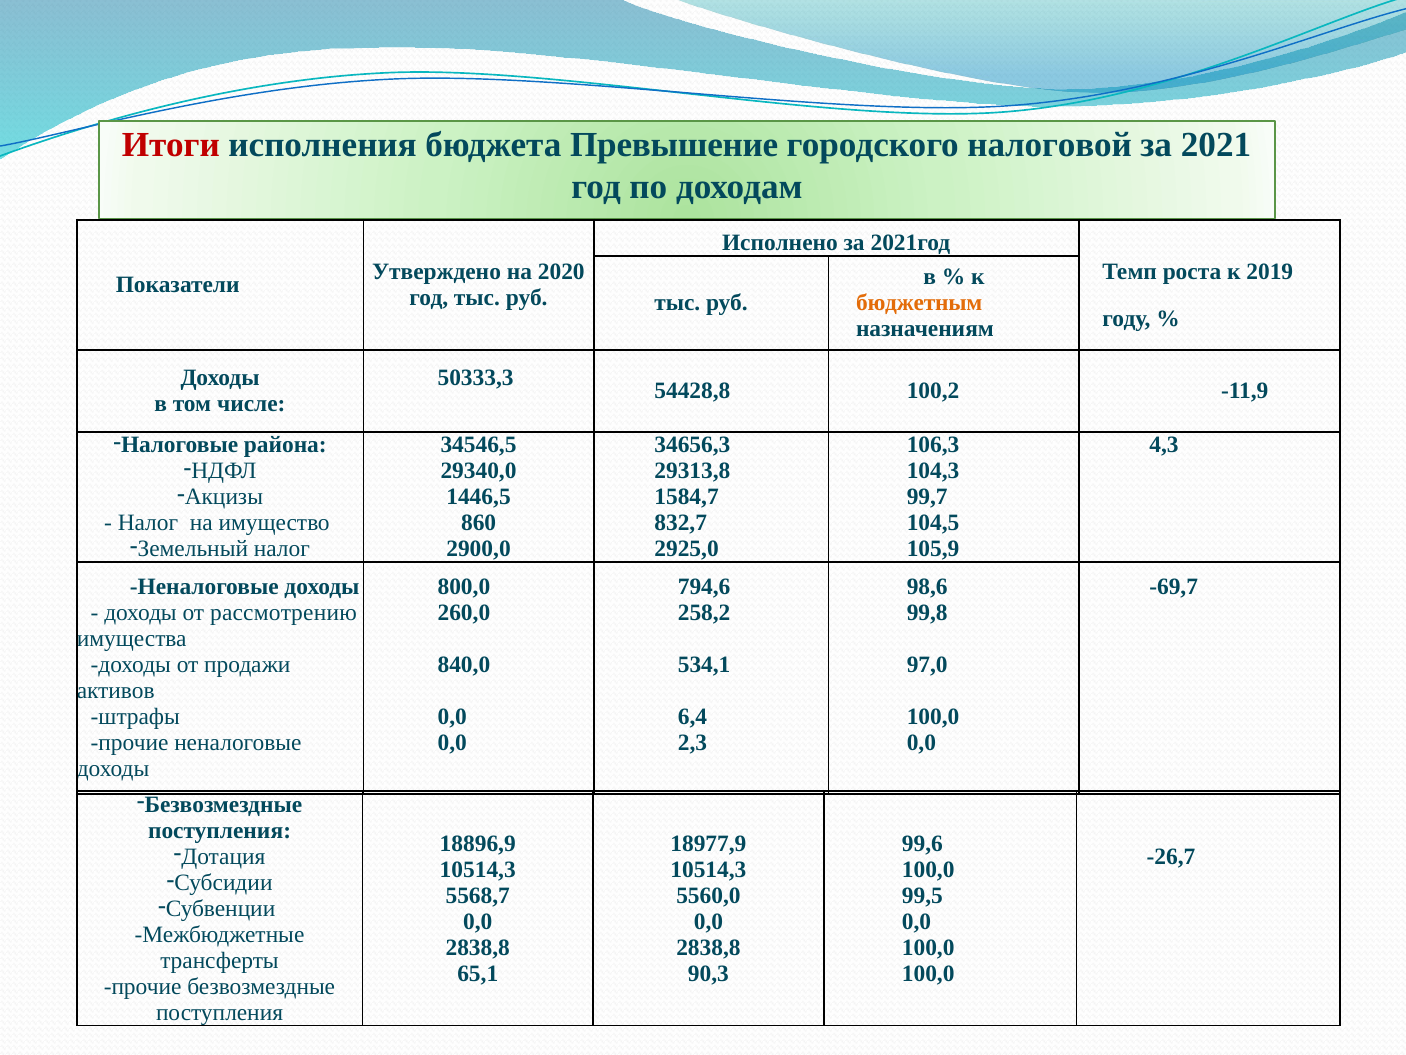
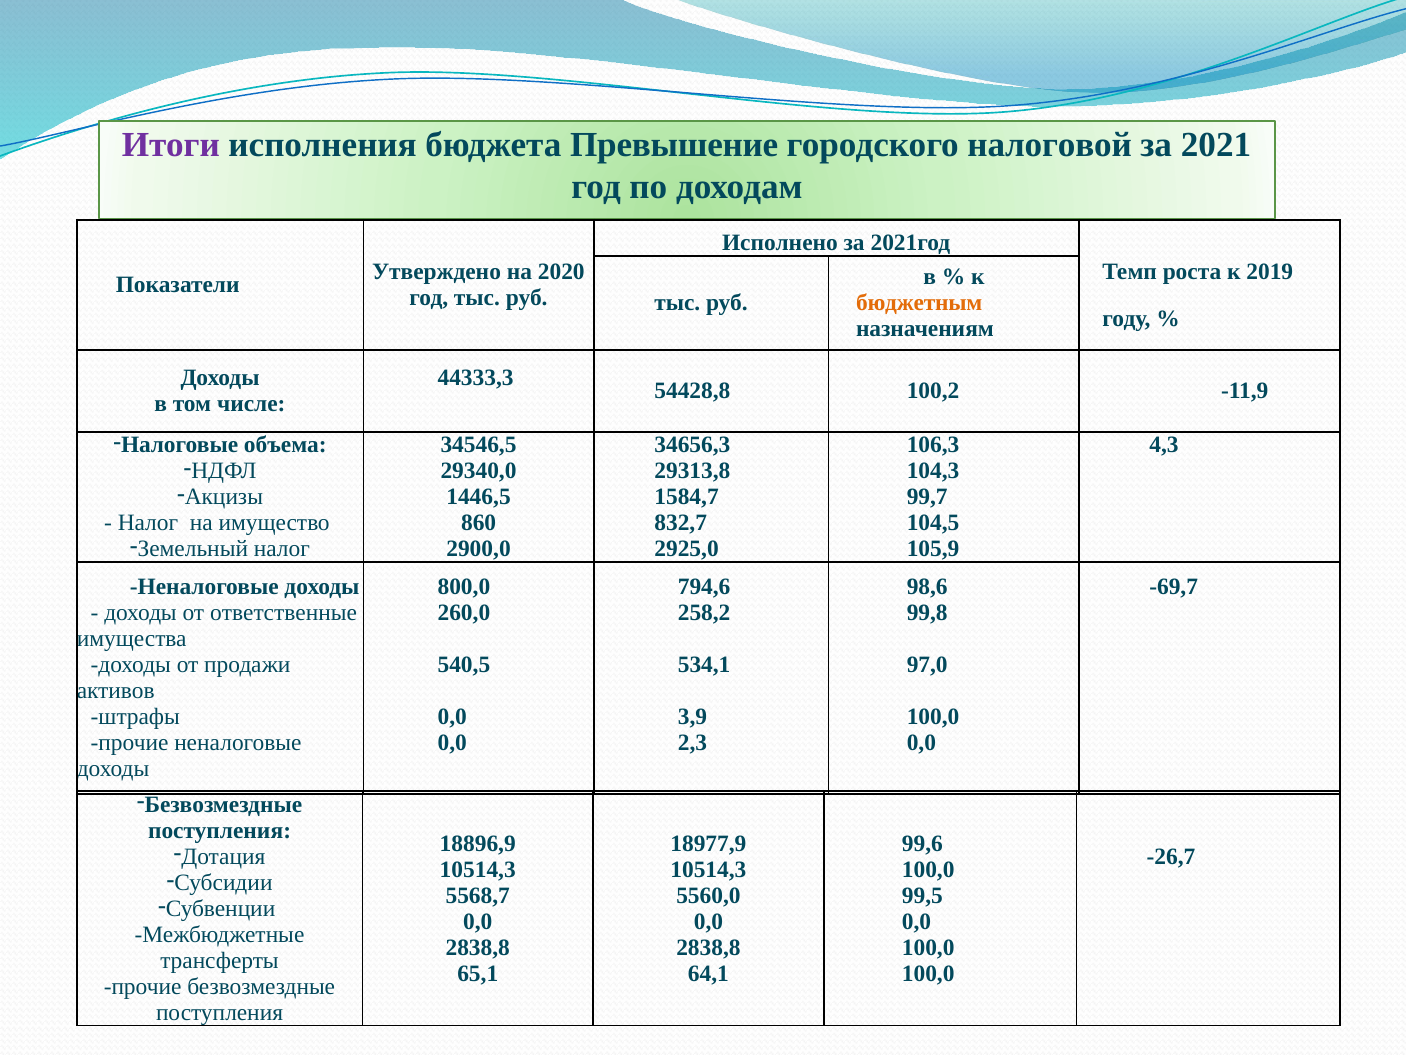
Итоги colour: red -> purple (171, 144)
50333,3: 50333,3 -> 44333,3 (476, 378)
района: района -> объема (285, 445)
рассмотрению: рассмотрению -> ответственные (284, 613)
840,0: 840,0 -> 540,5 (464, 665)
6,4: 6,4 -> 3,9 (692, 717)
90,3: 90,3 -> 64,1 (708, 973)
